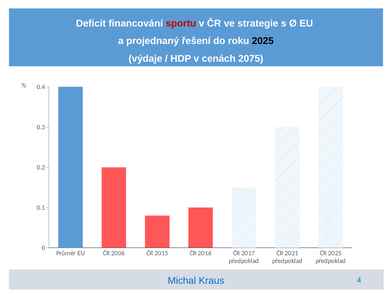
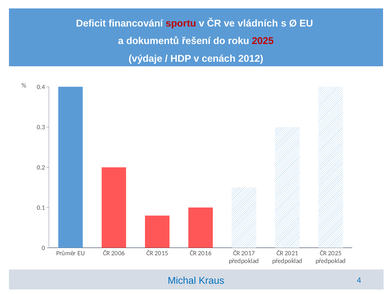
strategie: strategie -> vládních (258, 23)
projednaný: projednaný -> dokumentů (153, 41)
2025 colour: black -> red (263, 41)
2075: 2075 -> 2012 (251, 59)
